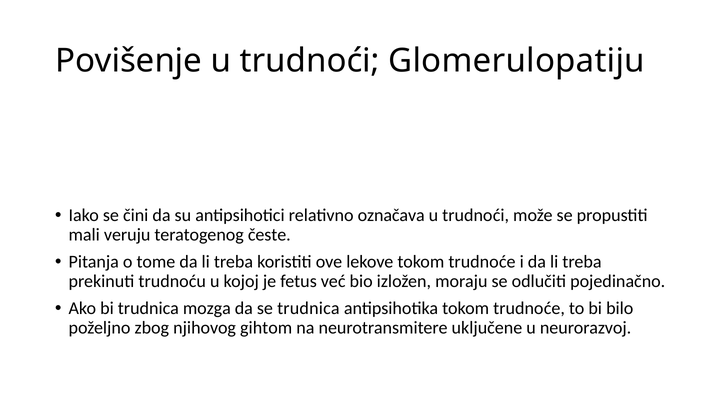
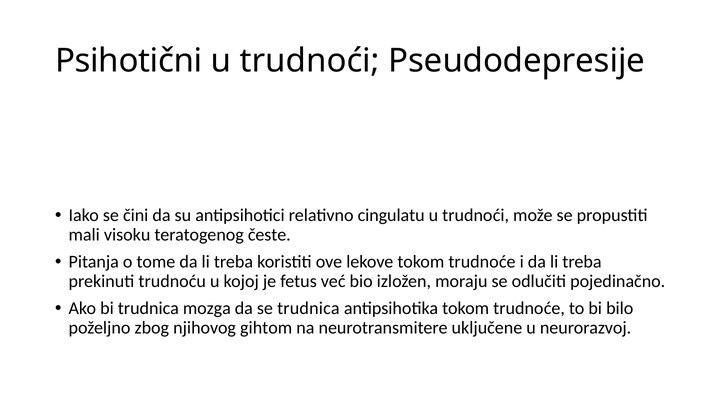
Povišenje: Povišenje -> Psihotični (129, 61)
Glomerulopatiju: Glomerulopatiju -> Pseudodepresije (517, 61)
označava: označava -> cingulatu (391, 215)
veruju: veruju -> visoku (127, 235)
